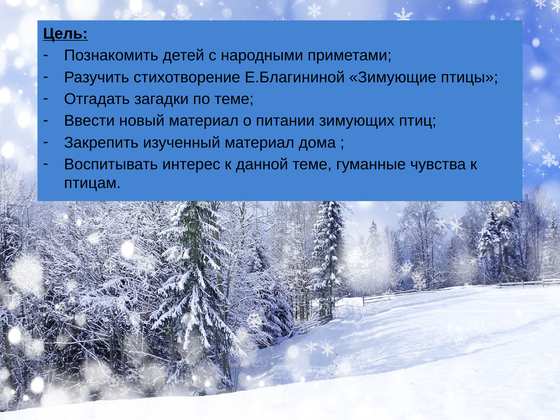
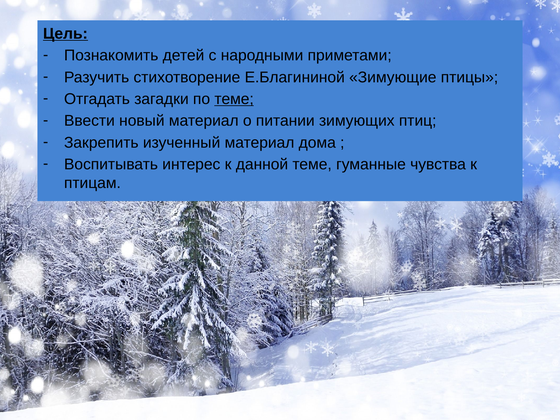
теме underline: none -> present (234, 99)
